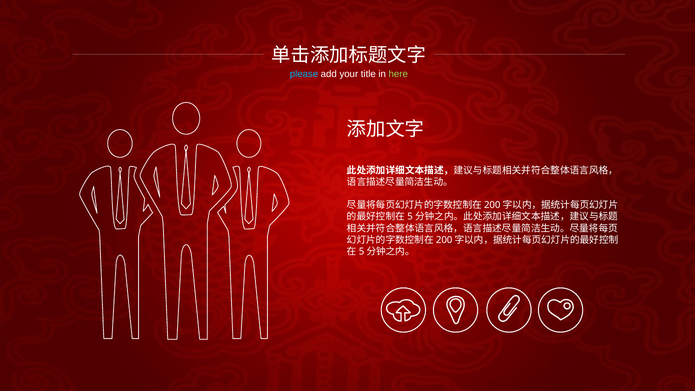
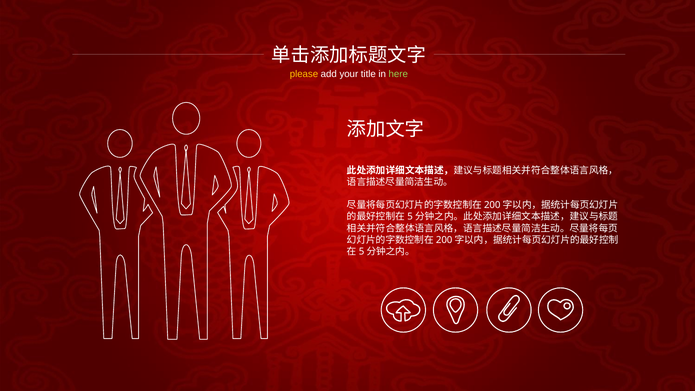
please colour: light blue -> yellow (304, 74)
